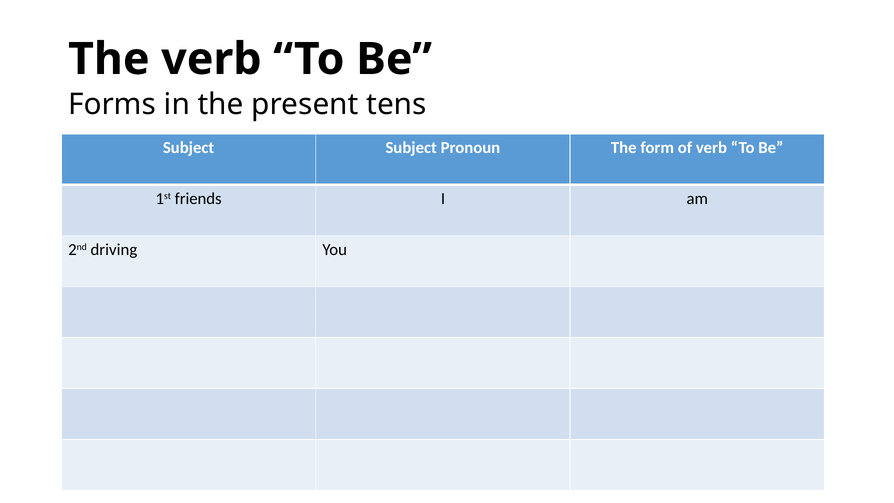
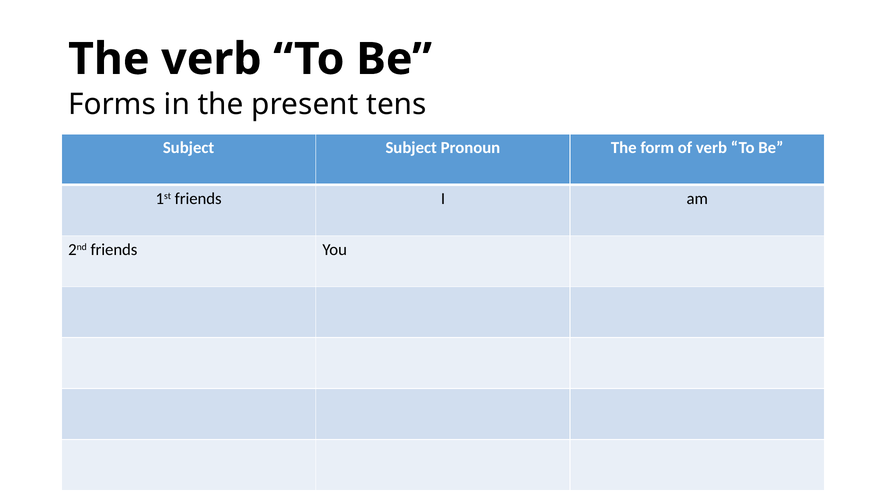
2nd driving: driving -> friends (114, 249)
